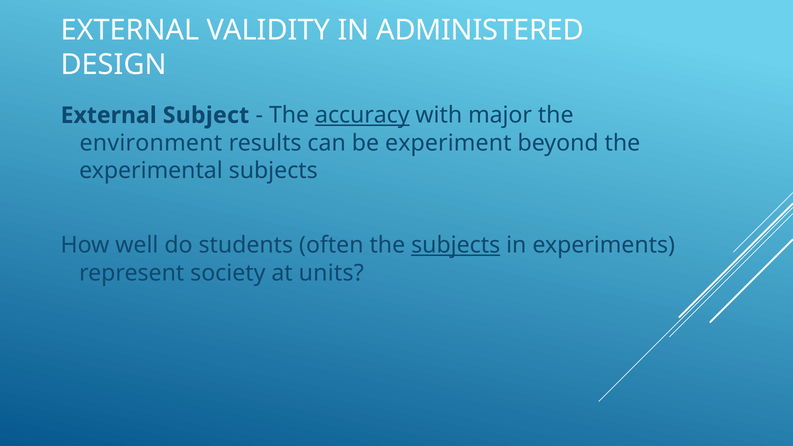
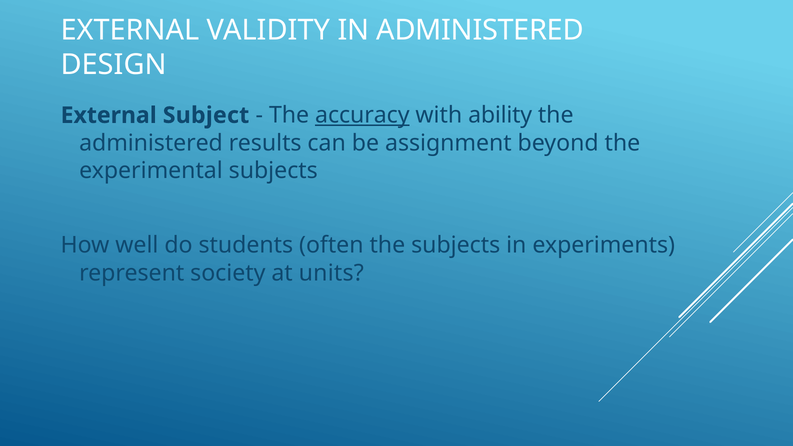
major: major -> ability (500, 115)
environment: environment -> administered (151, 143)
experiment: experiment -> assignment (448, 143)
subjects underline: present -> none (456, 245)
